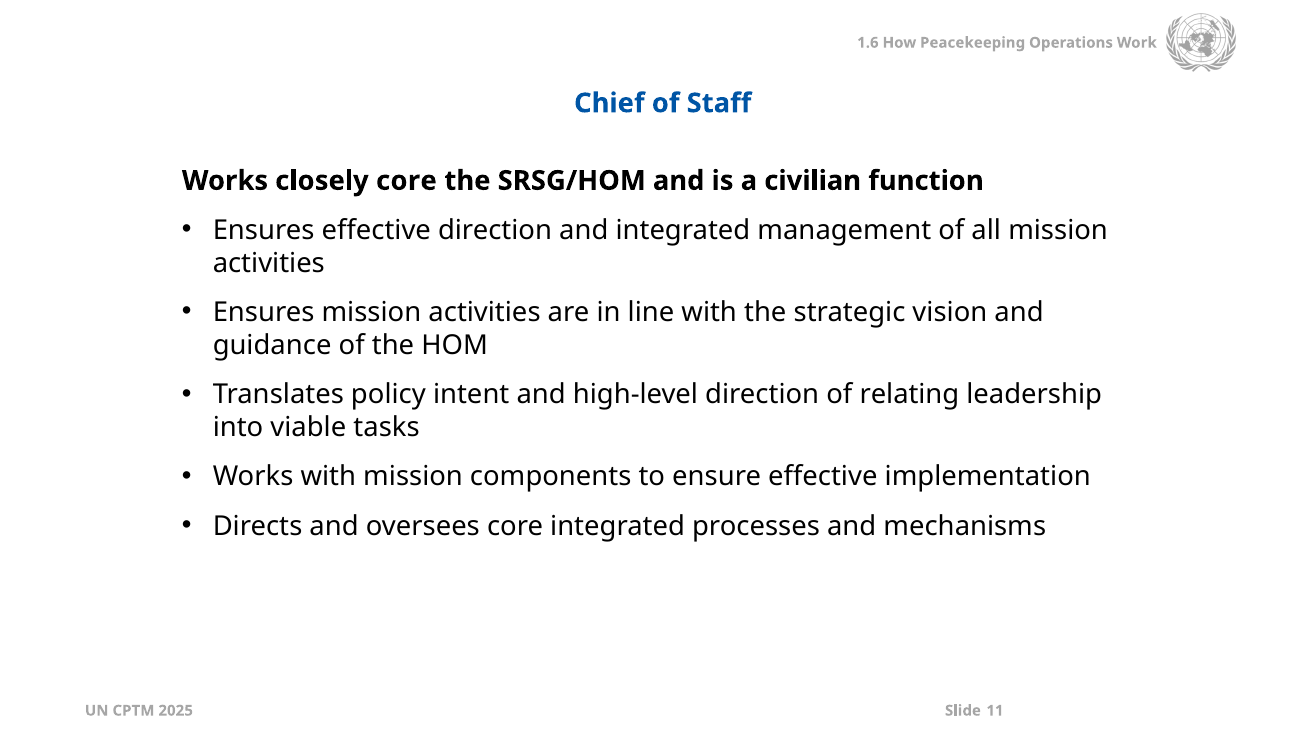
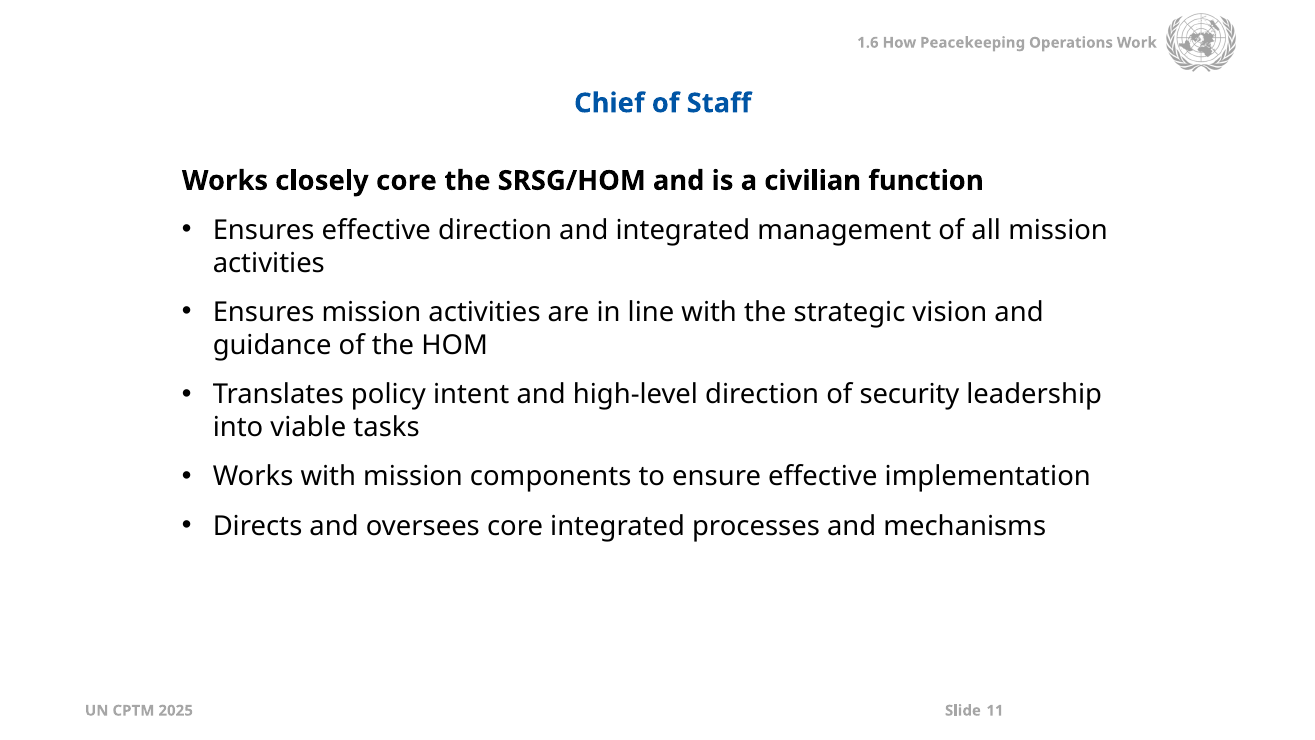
relating: relating -> security (909, 394)
